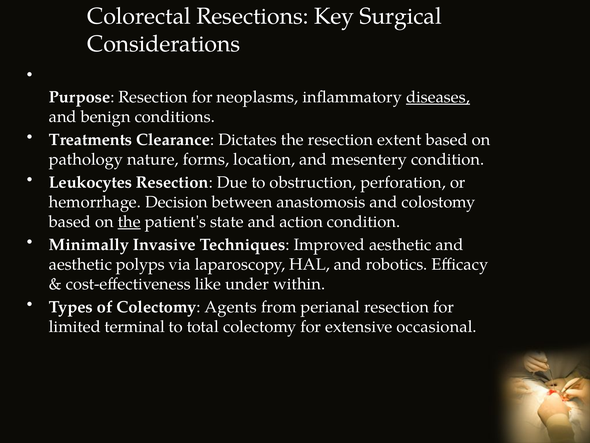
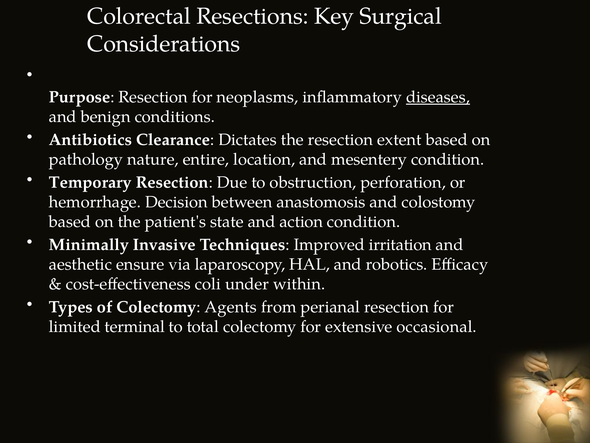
Treatments: Treatments -> Antibiotics (91, 140)
forms: forms -> entire (206, 159)
Leukocytes: Leukocytes -> Temporary (90, 182)
the underline: present -> none (129, 221)
Improved aesthetic: aesthetic -> irritation (400, 244)
polyps: polyps -> ensure (140, 264)
like: like -> coli (208, 284)
